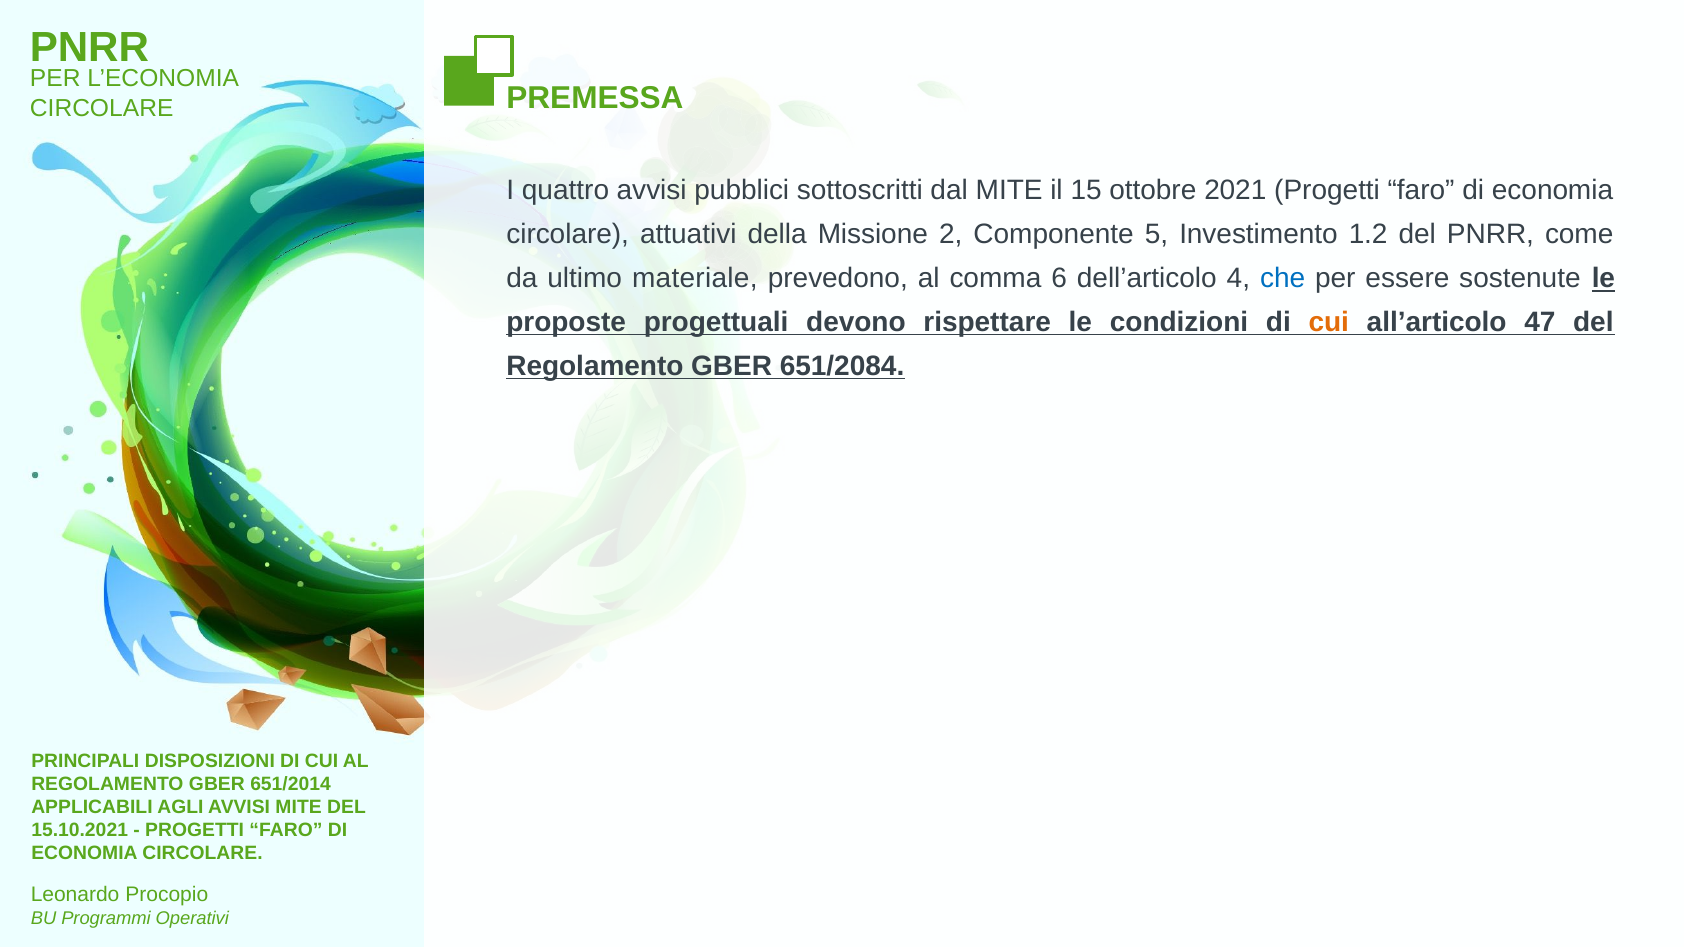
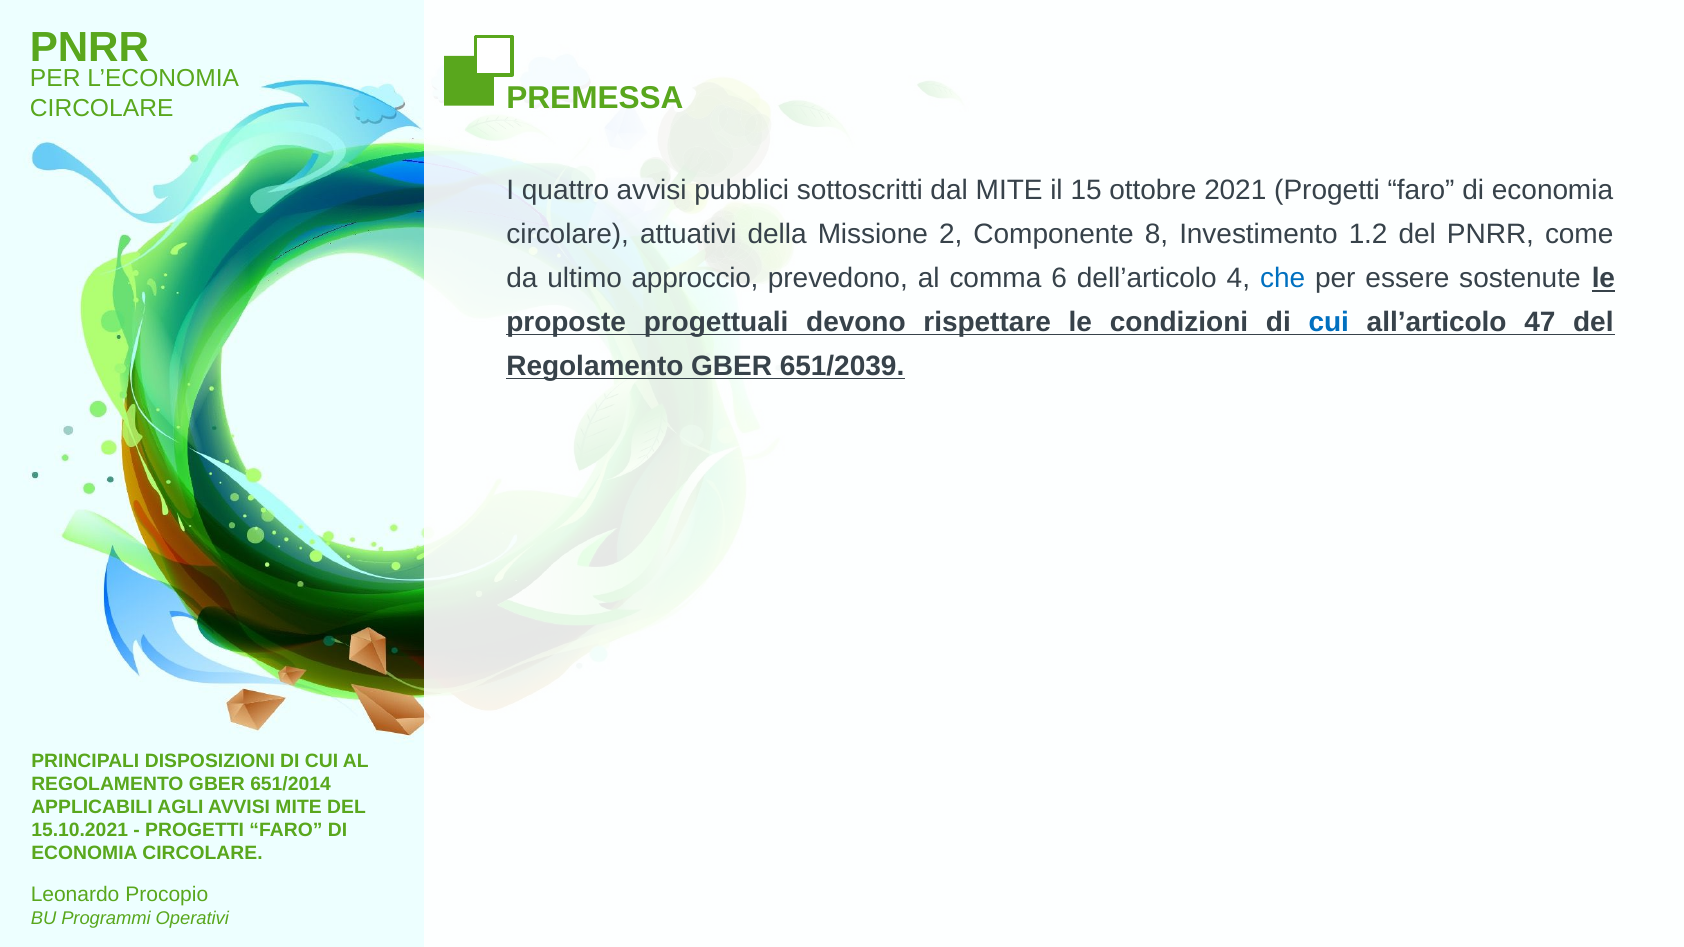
5: 5 -> 8 (1157, 235)
materiale: materiale -> approccio (695, 278)
cui colour: orange -> blue (1329, 322)
651/2084: 651/2084 -> 651/2039 (842, 366)
